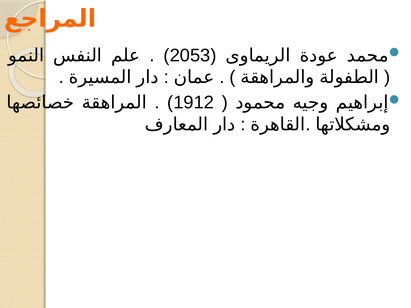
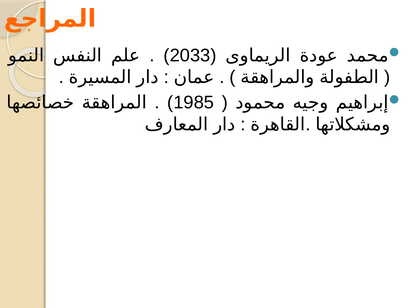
2053: 2053 -> 2033 (190, 55)
1912: 1912 -> 1985 (194, 103)
